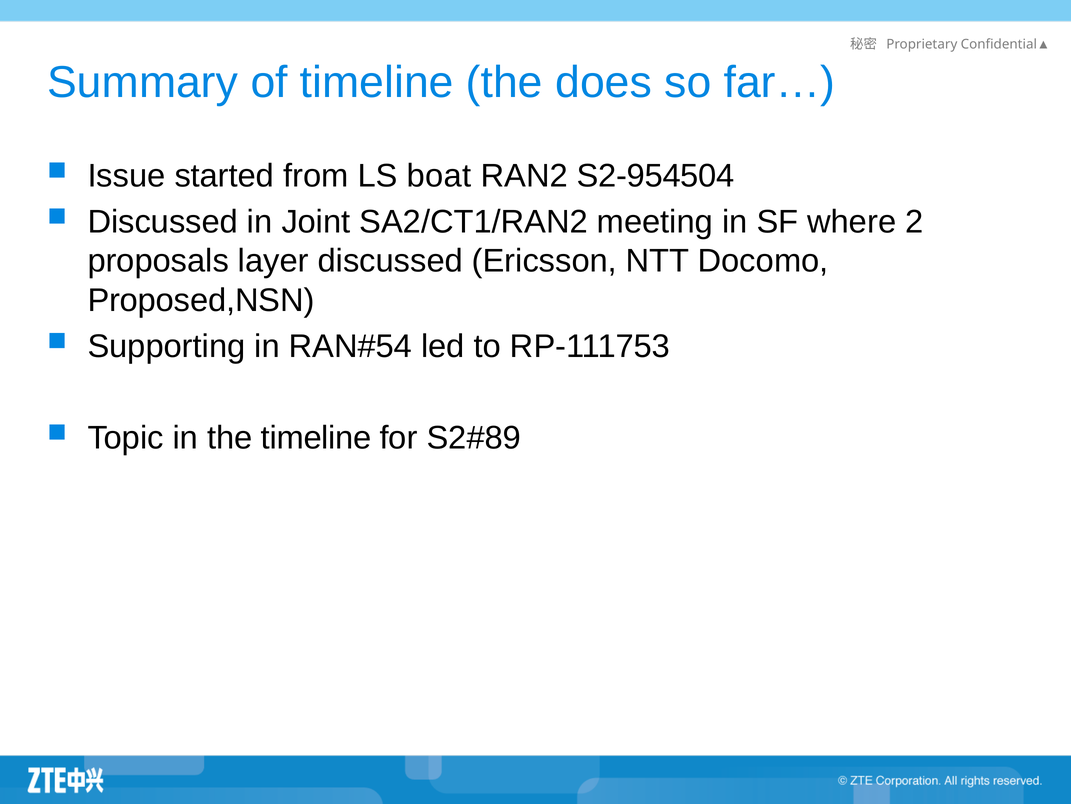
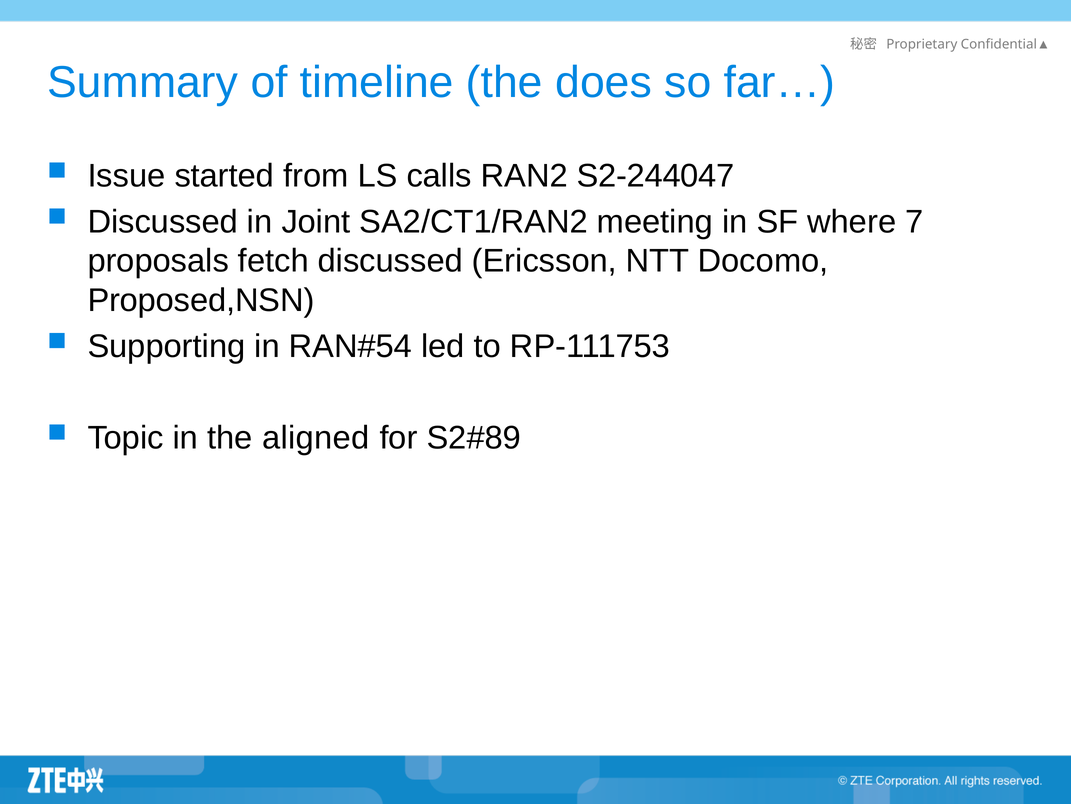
boat: boat -> calls (439, 176)
S2-954504: S2-954504 -> S2-244047 (656, 176)
2: 2 -> 7 (914, 222)
layer: layer -> fetch (273, 261)
the timeline: timeline -> aligned (316, 438)
